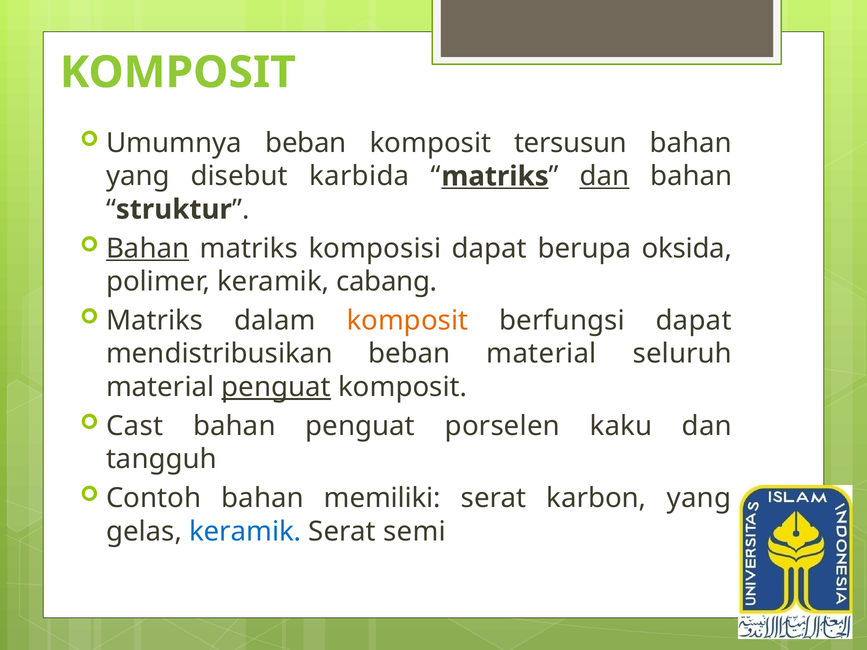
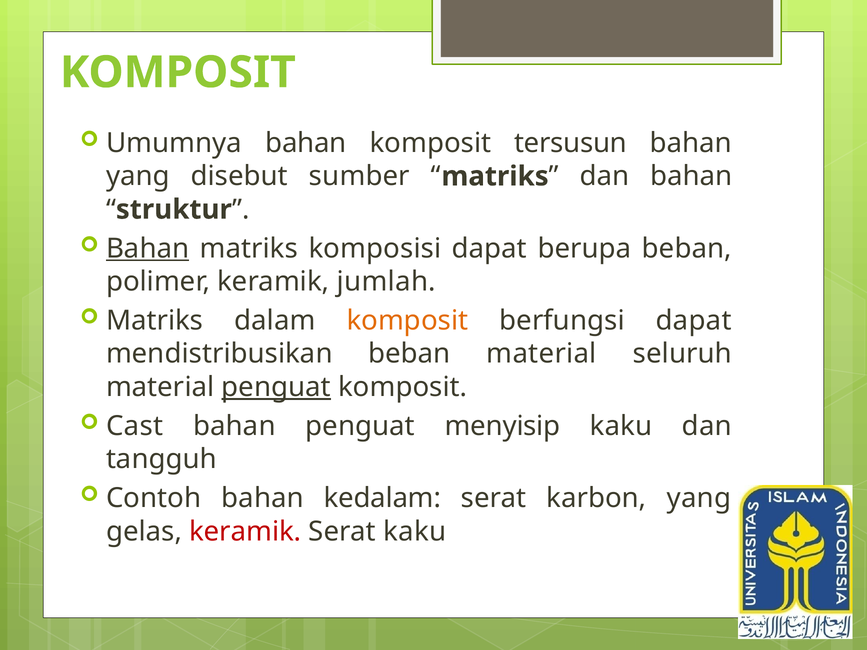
Umumnya beban: beban -> bahan (306, 143)
karbida: karbida -> sumber (359, 176)
matriks underline: present -> none (495, 176)
dan underline: present -> none (604, 176)
berupa oksida: oksida -> beban (687, 249)
cabang: cabang -> jumlah (386, 282)
porselen: porselen -> menyisip (503, 426)
memiliki: memiliki -> kedalam (382, 498)
keramik colour: blue -> red (245, 532)
Serat semi: semi -> kaku (415, 532)
